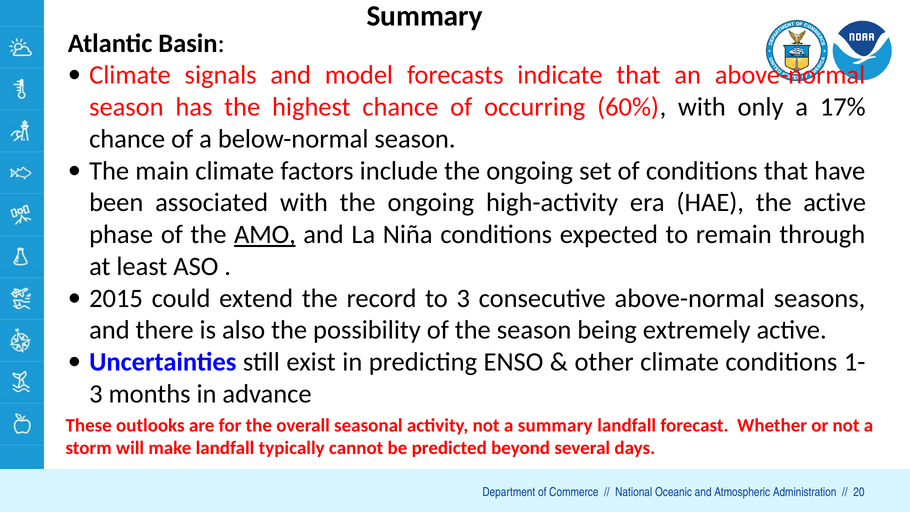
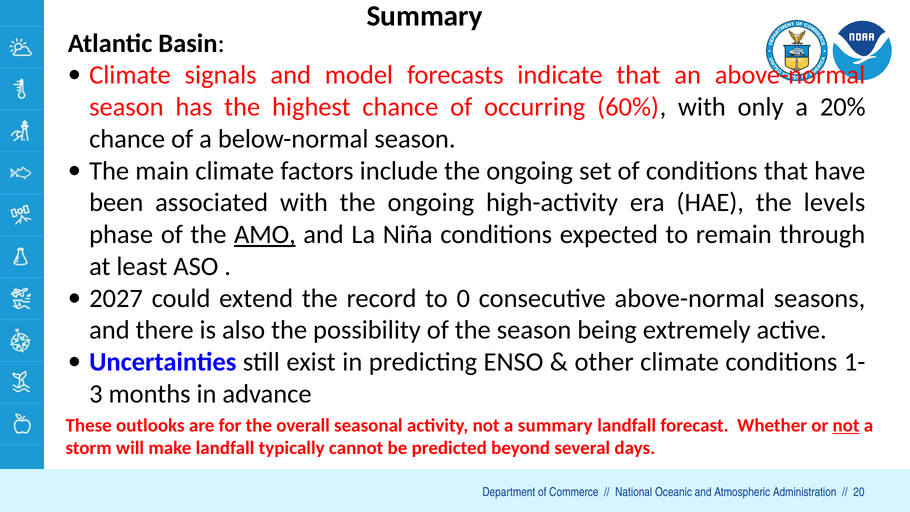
17%: 17% -> 20% (843, 107)
the active: active -> levels (834, 203)
2015: 2015 -> 2027 (116, 298)
to 3: 3 -> 0 (463, 298)
not underline: none -> present (846, 425)
